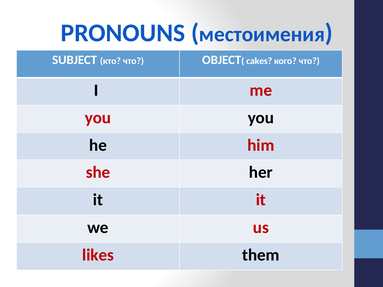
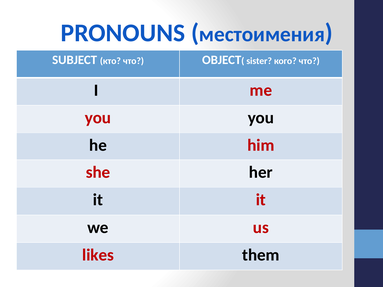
cakes: cakes -> sister (259, 61)
